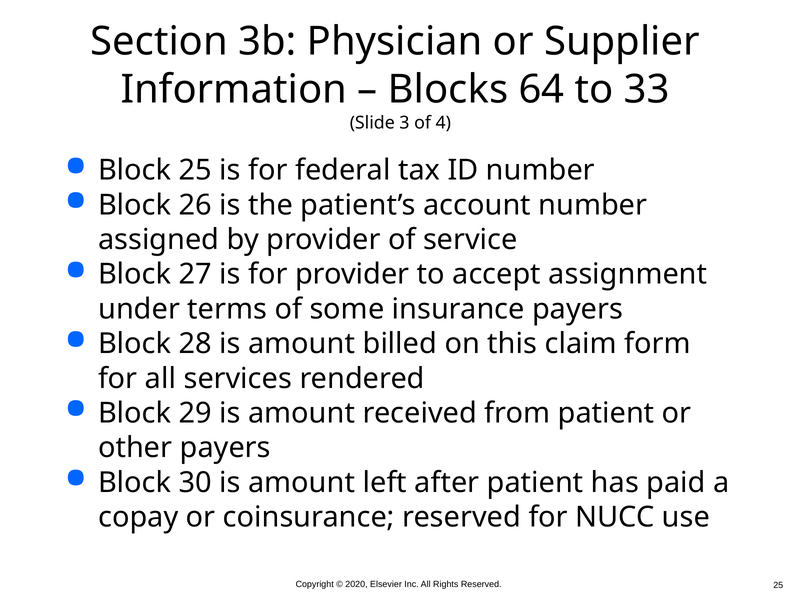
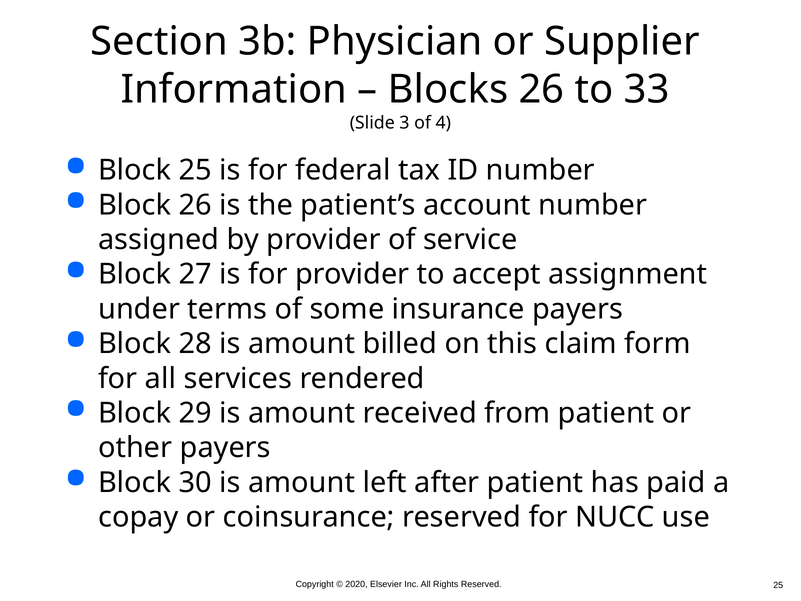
Blocks 64: 64 -> 26 (541, 90)
